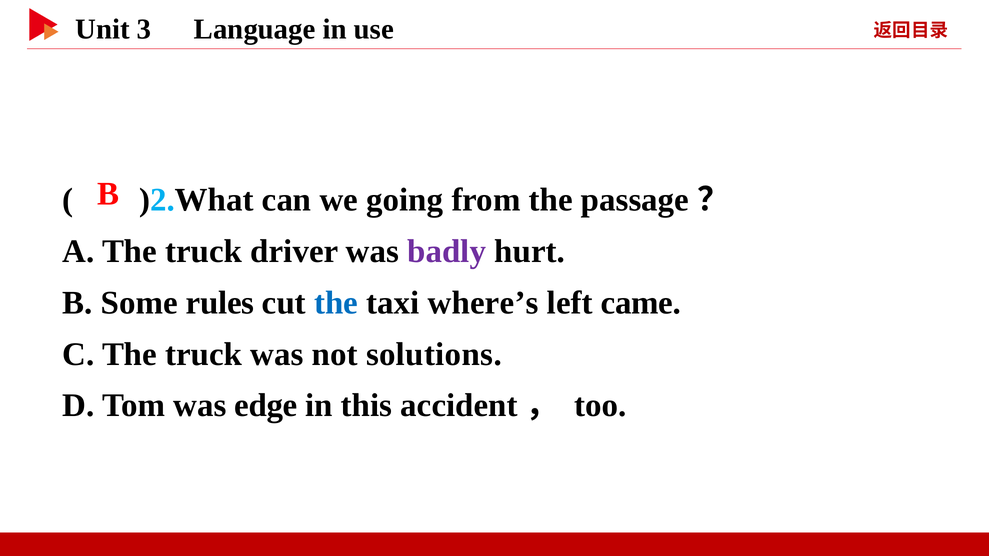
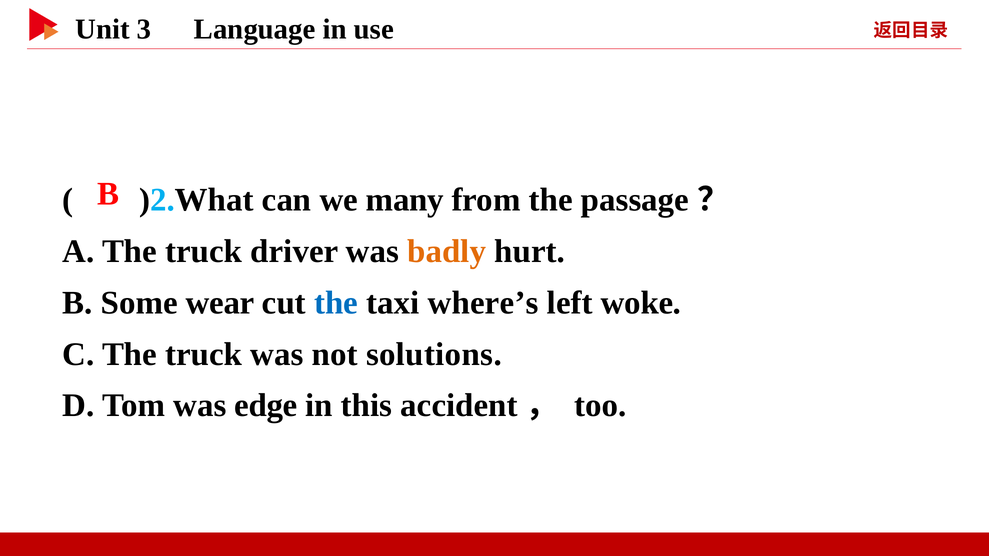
going: going -> many (405, 200)
badly colour: purple -> orange (447, 251)
rules: rules -> wear (220, 303)
came: came -> woke (641, 303)
